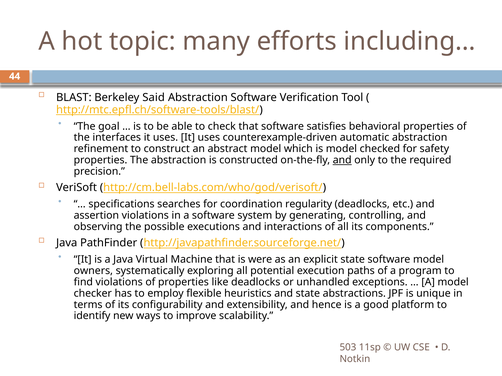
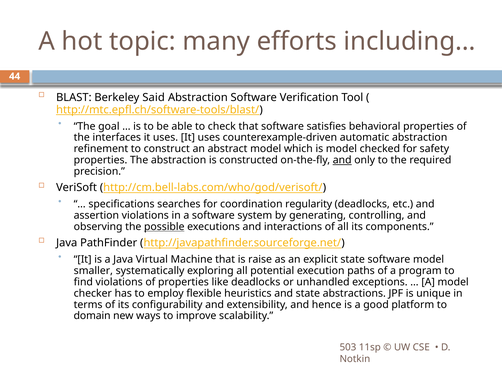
possible underline: none -> present (164, 227)
were: were -> raise (260, 260)
owners: owners -> smaller (93, 271)
identify: identify -> domain (92, 316)
